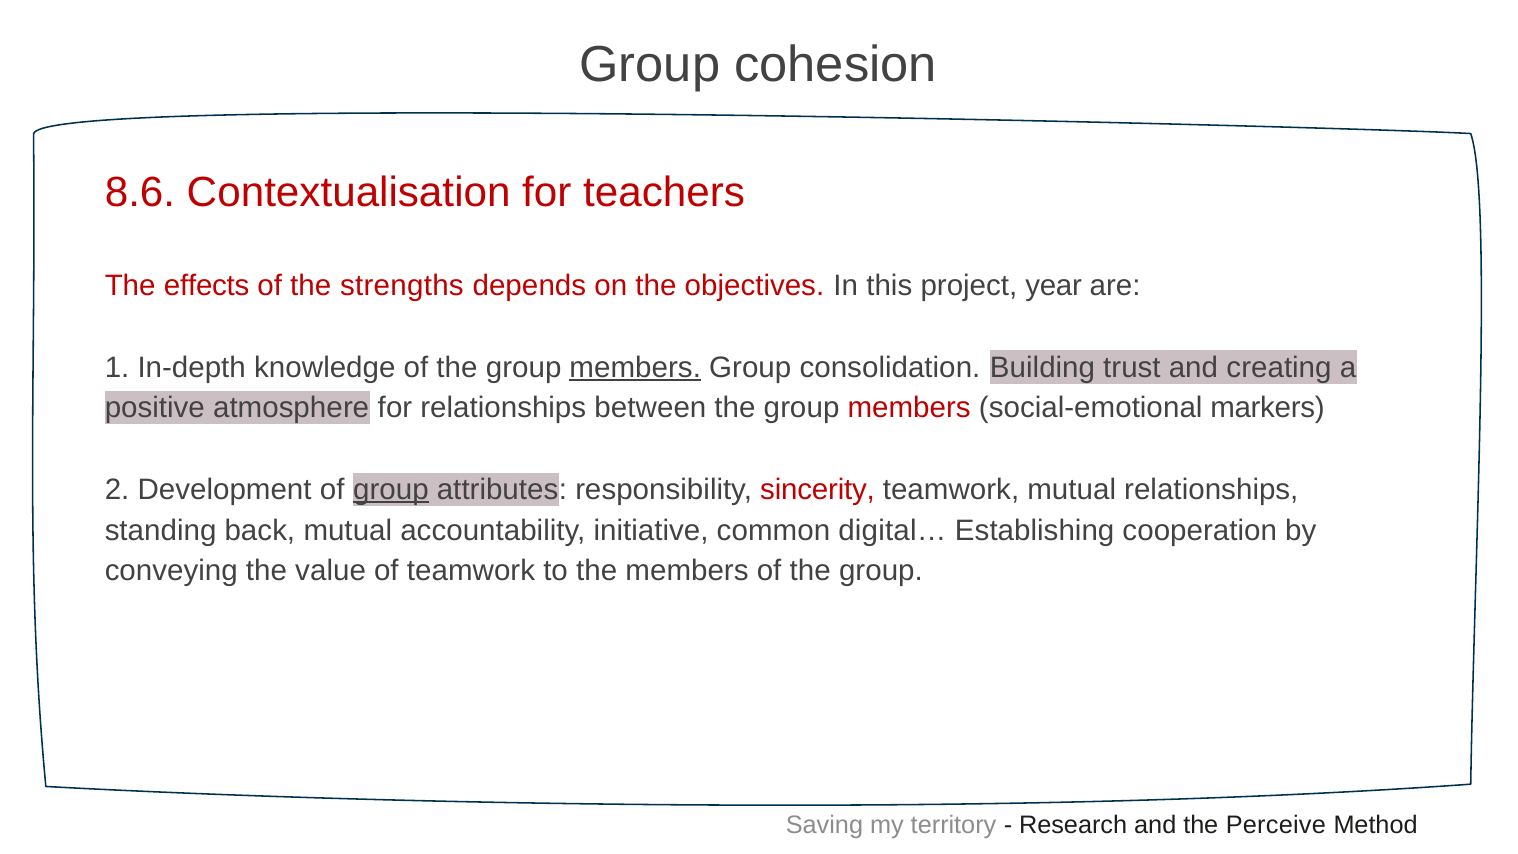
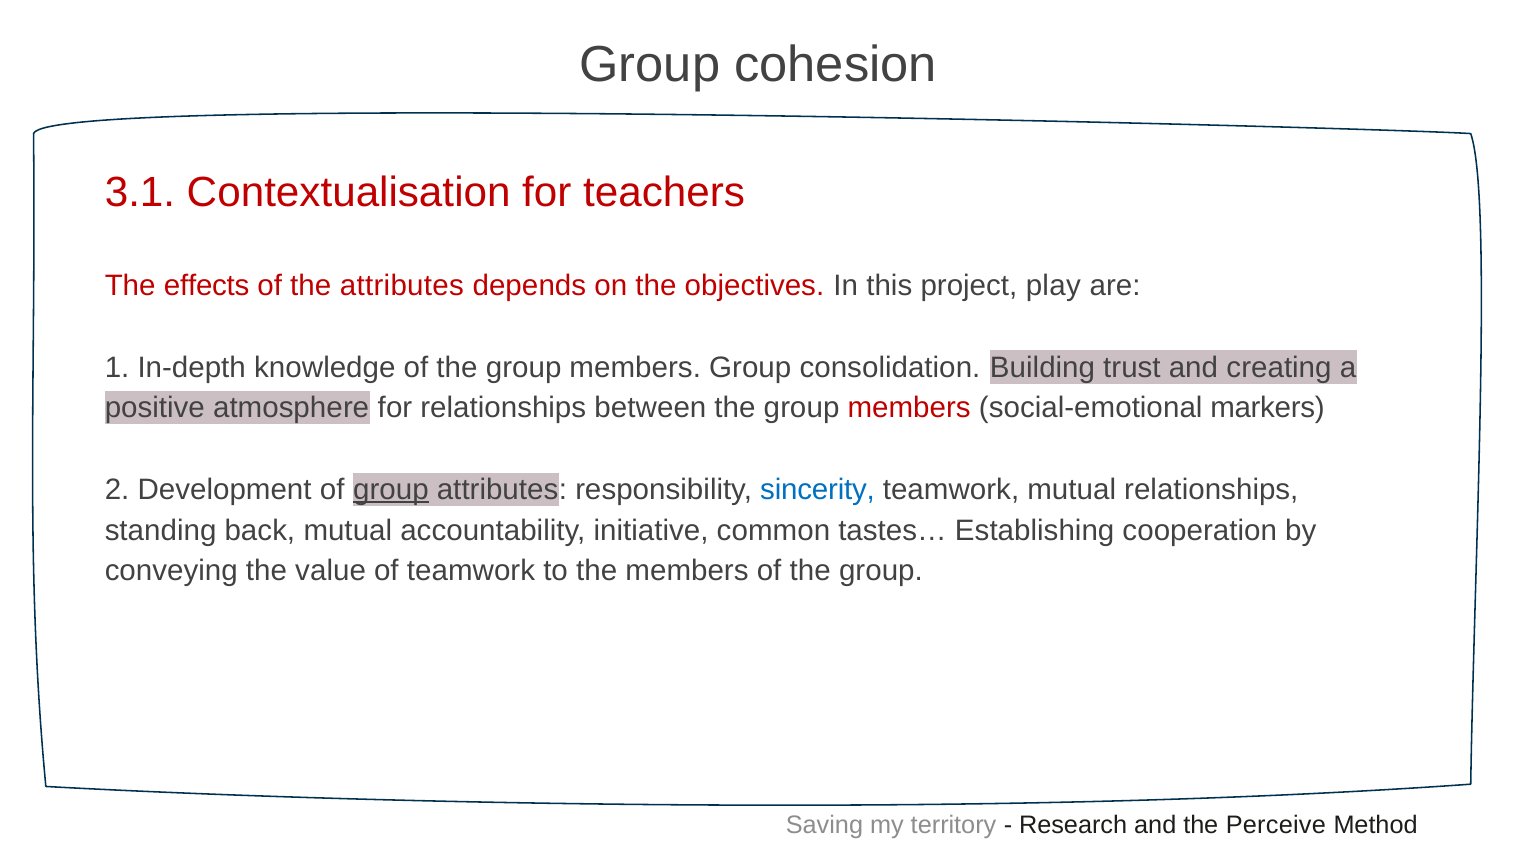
8.6: 8.6 -> 3.1 (140, 193)
the strengths: strengths -> attributes (402, 286)
year: year -> play (1053, 286)
members underline: present -> none (635, 367)
sincerity colour: red -> blue (818, 490)
digital…: digital… -> tastes… (892, 530)
